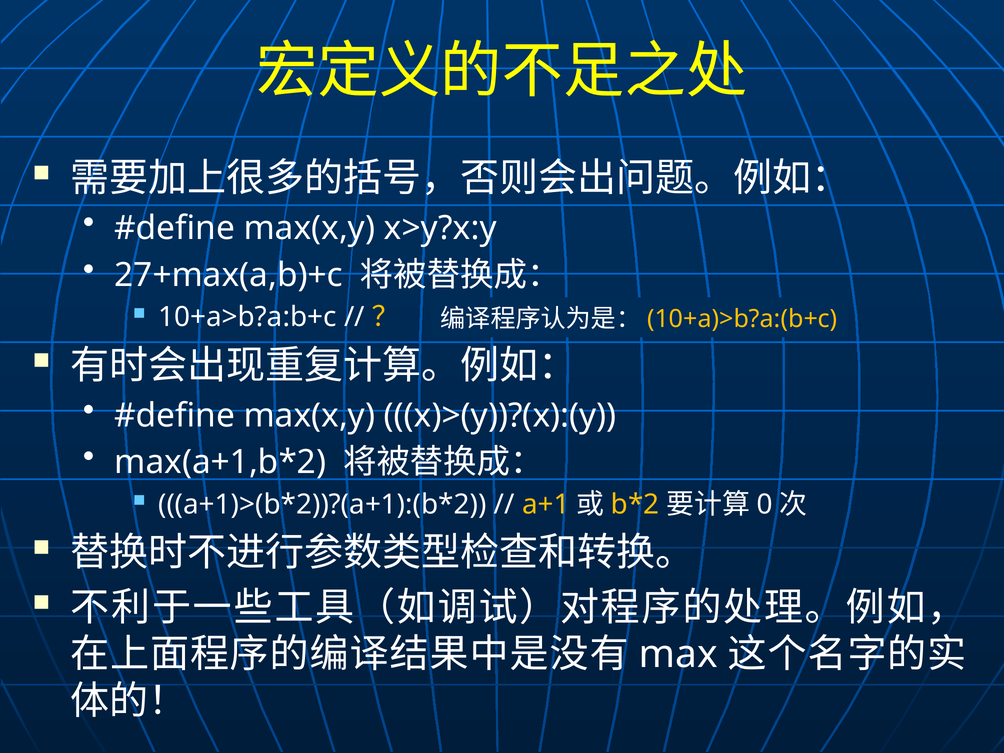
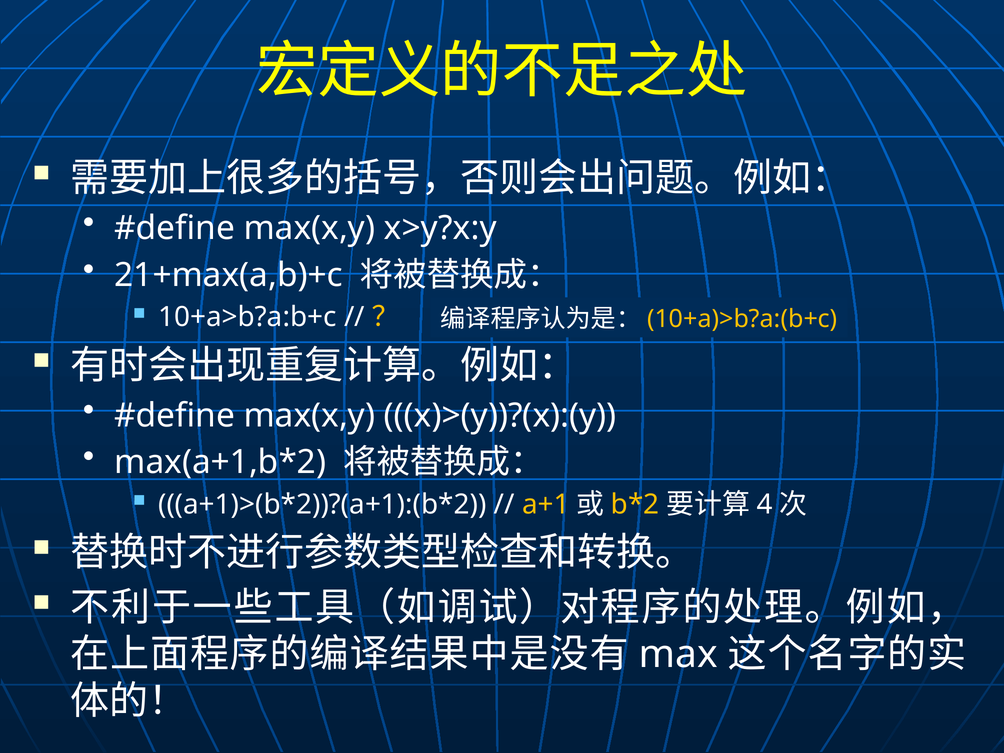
27+max(a,b)+c: 27+max(a,b)+c -> 21+max(a,b)+c (229, 275)
0: 0 -> 4 (765, 504)
